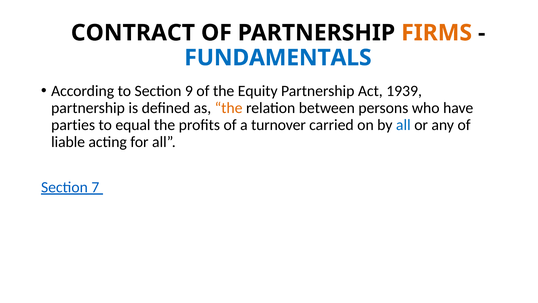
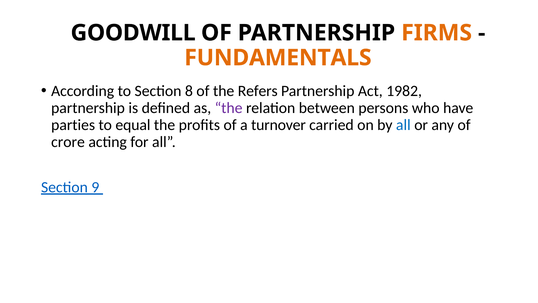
CONTRACT: CONTRACT -> GOODWILL (133, 33)
FUNDAMENTALS colour: blue -> orange (278, 58)
9: 9 -> 8 (189, 91)
Equity: Equity -> Refers (258, 91)
1939: 1939 -> 1982 (404, 91)
the colour: orange -> purple (229, 108)
liable: liable -> crore (68, 142)
7: 7 -> 9 (95, 187)
